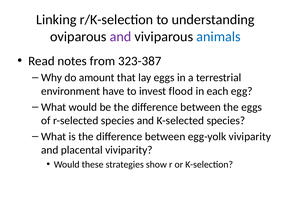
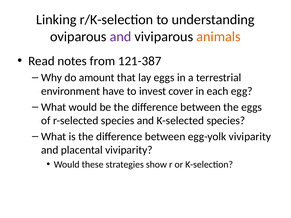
animals colour: blue -> orange (219, 37)
323-387: 323-387 -> 121-387 (140, 61)
flood: flood -> cover (181, 91)
